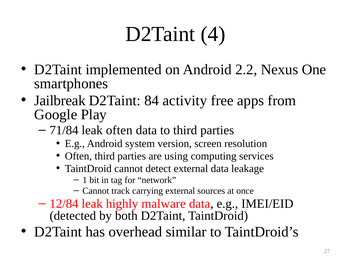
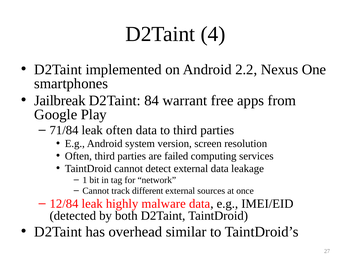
activity: activity -> warrant (185, 101)
using: using -> failed (176, 156)
carrying: carrying -> different (148, 191)
